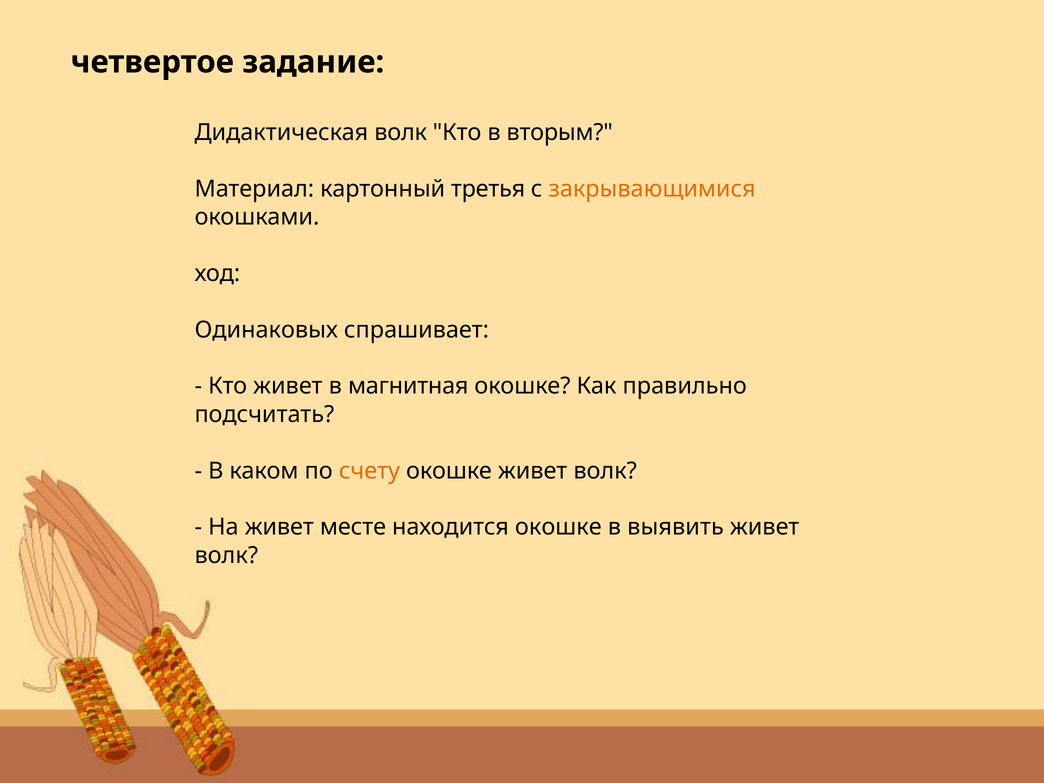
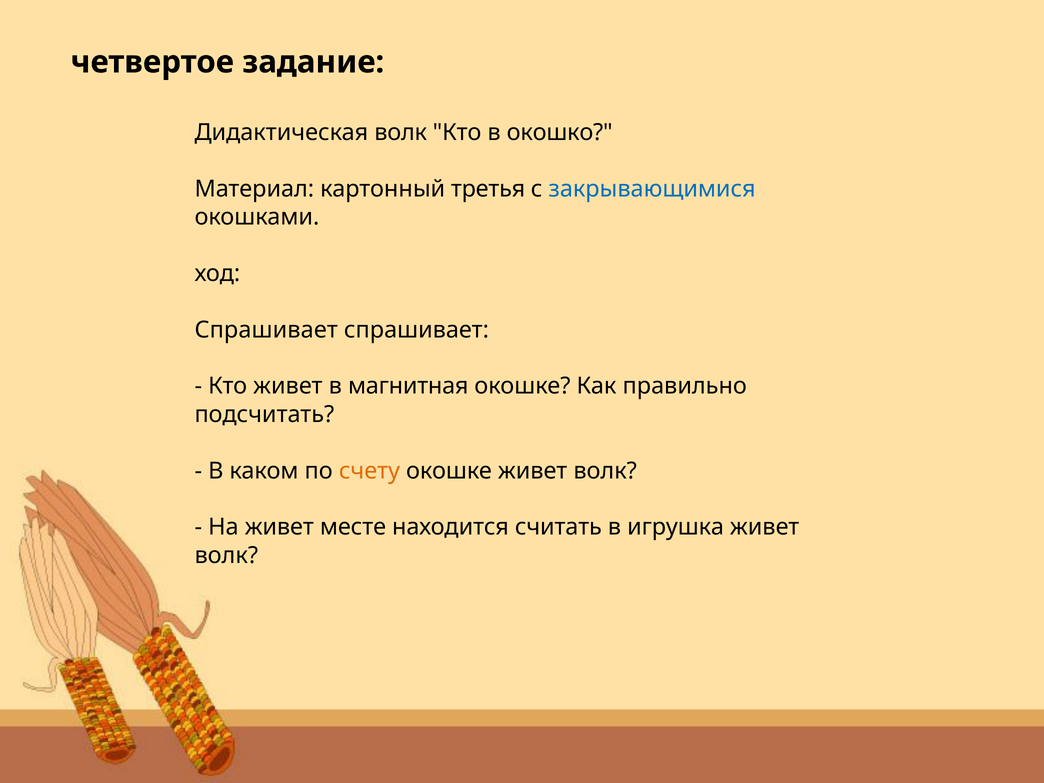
вторым: вторым -> окошко (560, 133)
закрывающимися colour: orange -> blue (652, 189)
Одинаковых: Одинаковых -> Спрашивает (266, 330)
находится окошке: окошке -> считать (558, 527)
выявить: выявить -> игрушка (676, 527)
